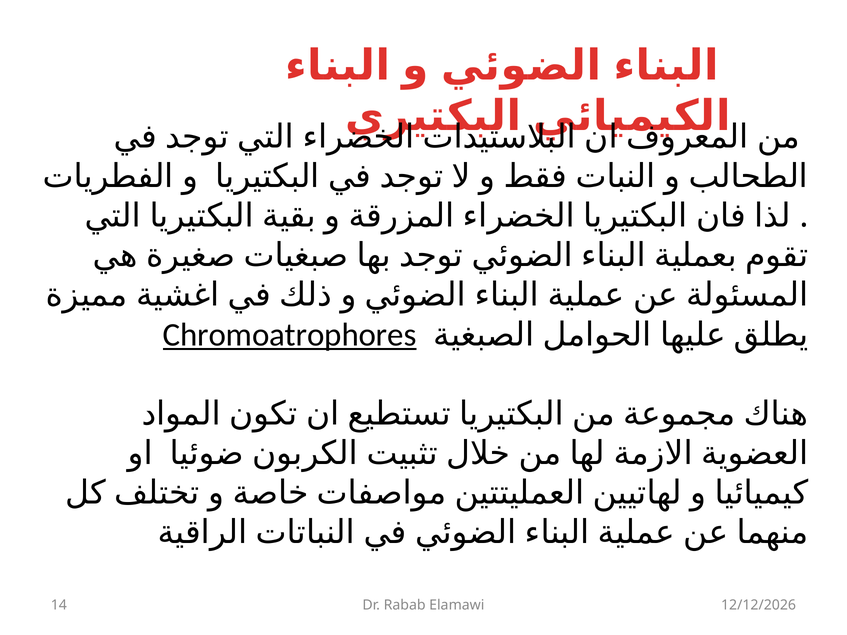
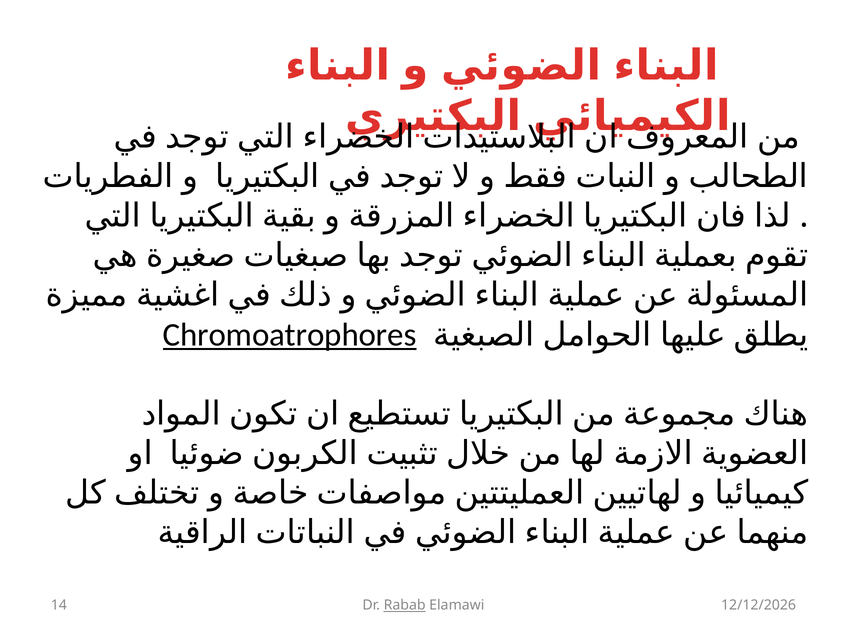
Rabab underline: none -> present (405, 606)
